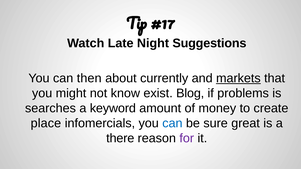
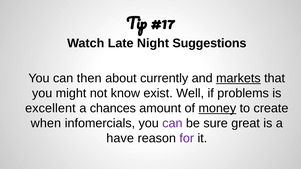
Blog: Blog -> Well (190, 93)
searches: searches -> excellent (50, 108)
keyword: keyword -> chances (113, 108)
money underline: none -> present (217, 108)
place: place -> when (46, 123)
can colour: blue -> purple (172, 123)
there: there -> have (120, 139)
